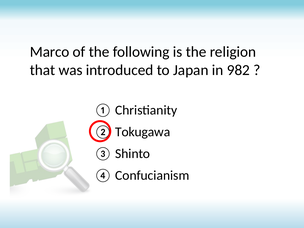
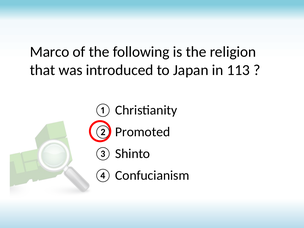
982: 982 -> 113 (238, 70)
Tokugawa: Tokugawa -> Promoted (143, 132)
